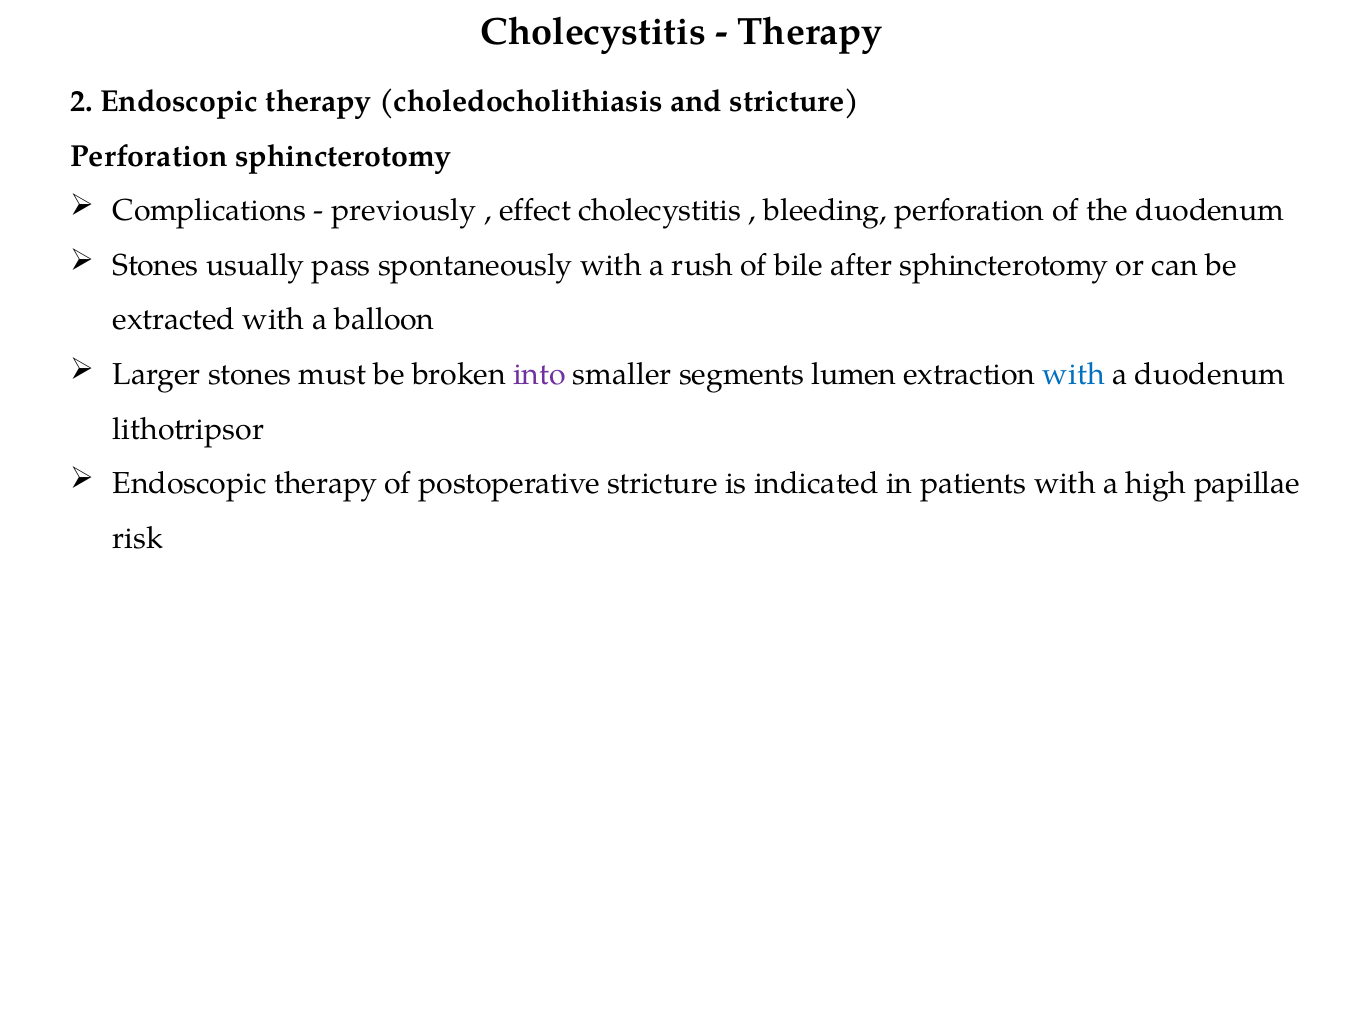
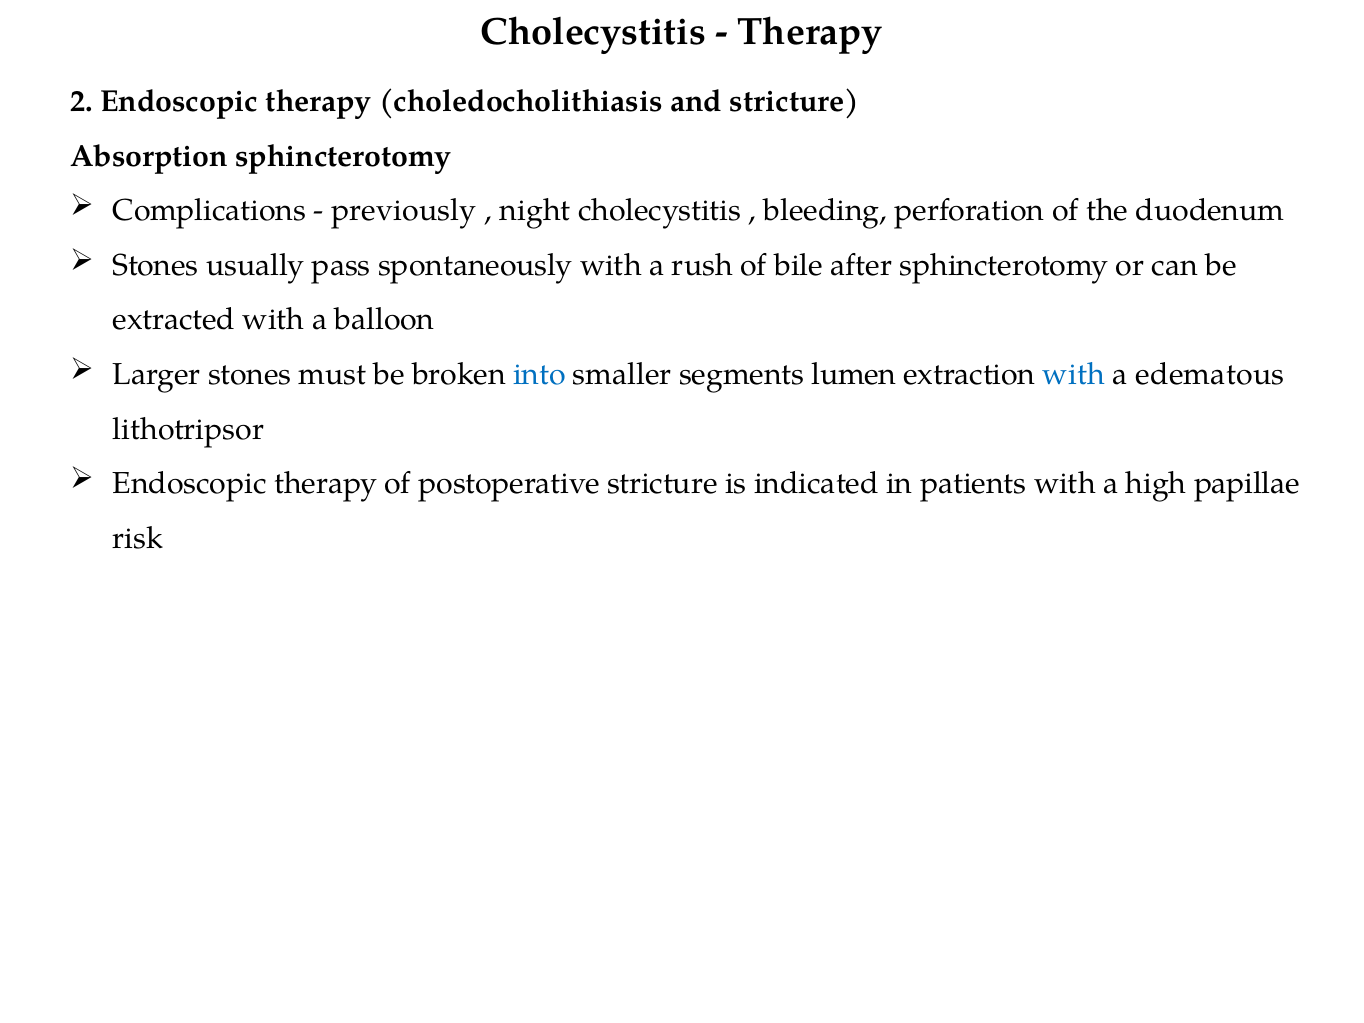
Perforation: Perforation -> Absorption (149, 156)
effect: effect -> night (535, 211)
into colour: purple -> blue (539, 375)
a duodenum: duodenum -> edematous (1210, 375)
